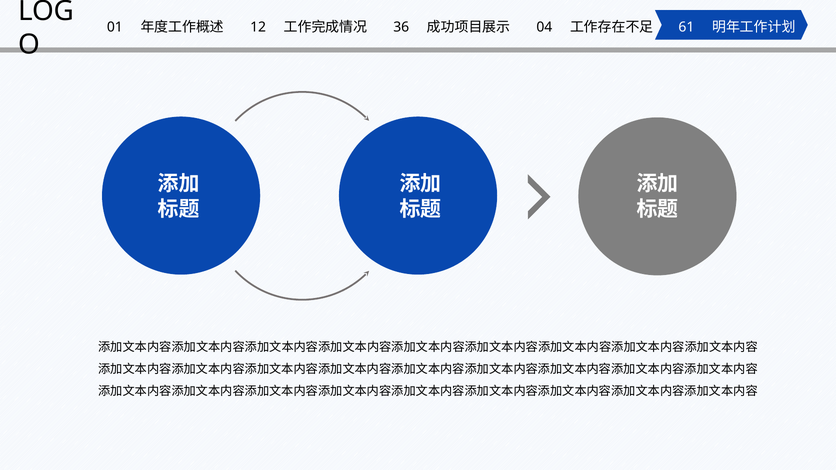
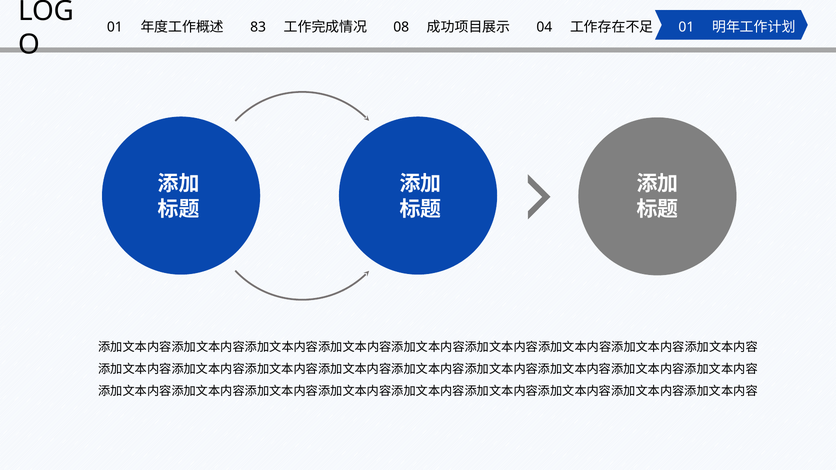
12: 12 -> 83 (258, 27)
36: 36 -> 08 (401, 27)
61: 61 -> 01 (686, 27)
